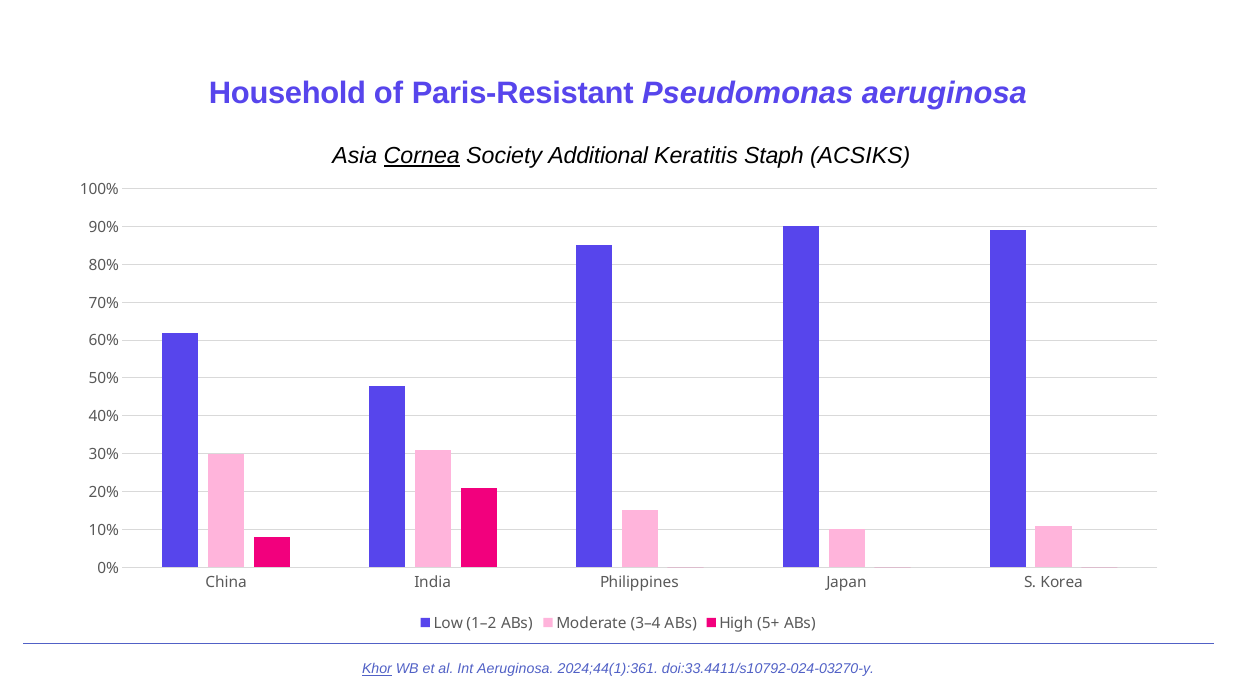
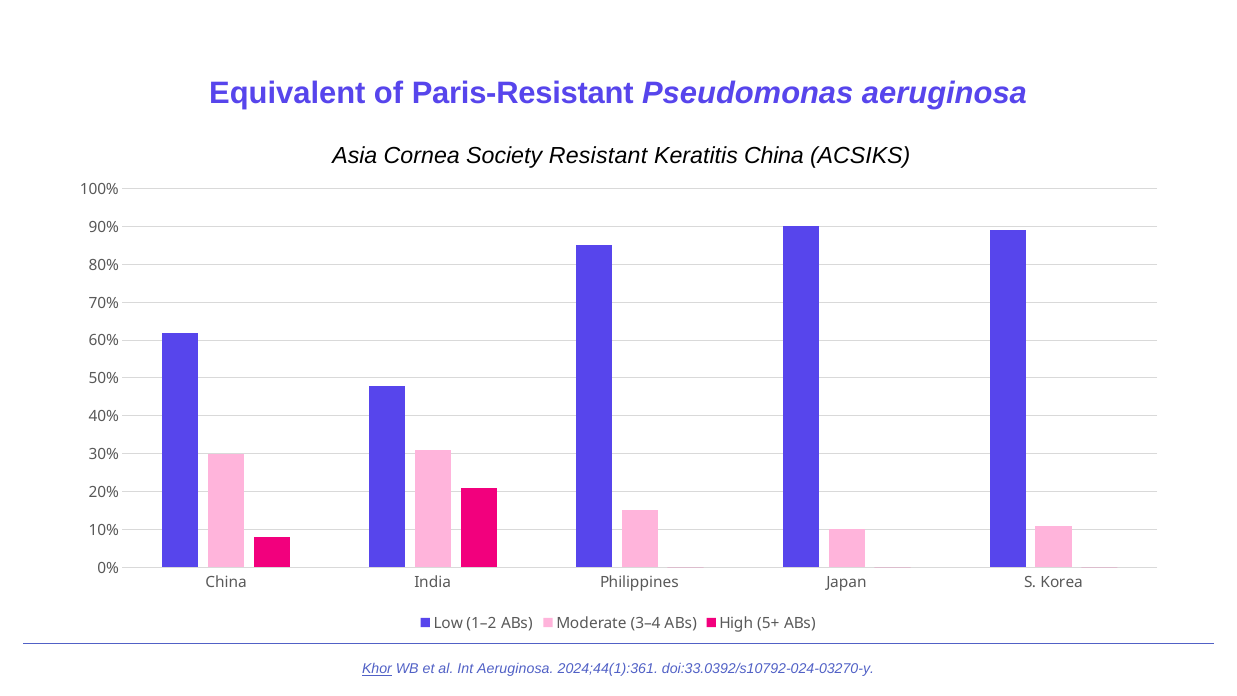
Household: Household -> Equivalent (287, 94)
Cornea underline: present -> none (422, 156)
Additional: Additional -> Resistant (598, 156)
Keratitis Staph: Staph -> China (774, 156)
doi:33.4411/s10792-024-03270-y: doi:33.4411/s10792-024-03270-y -> doi:33.0392/s10792-024-03270-y (768, 669)
